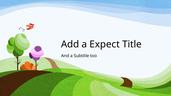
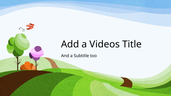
Expect: Expect -> Videos (105, 44)
